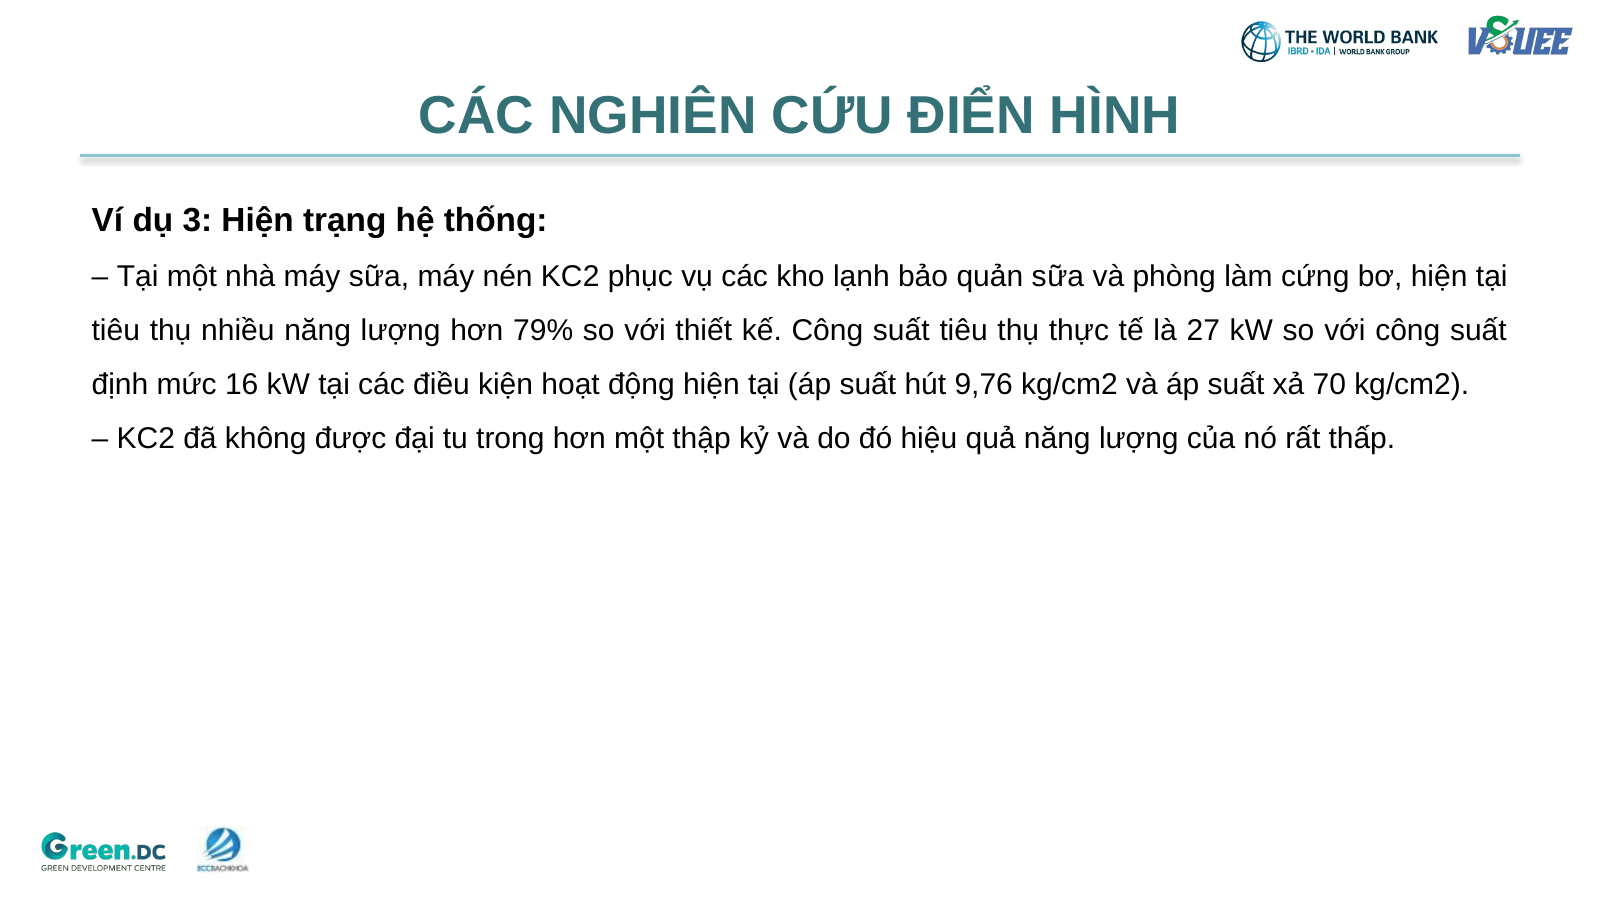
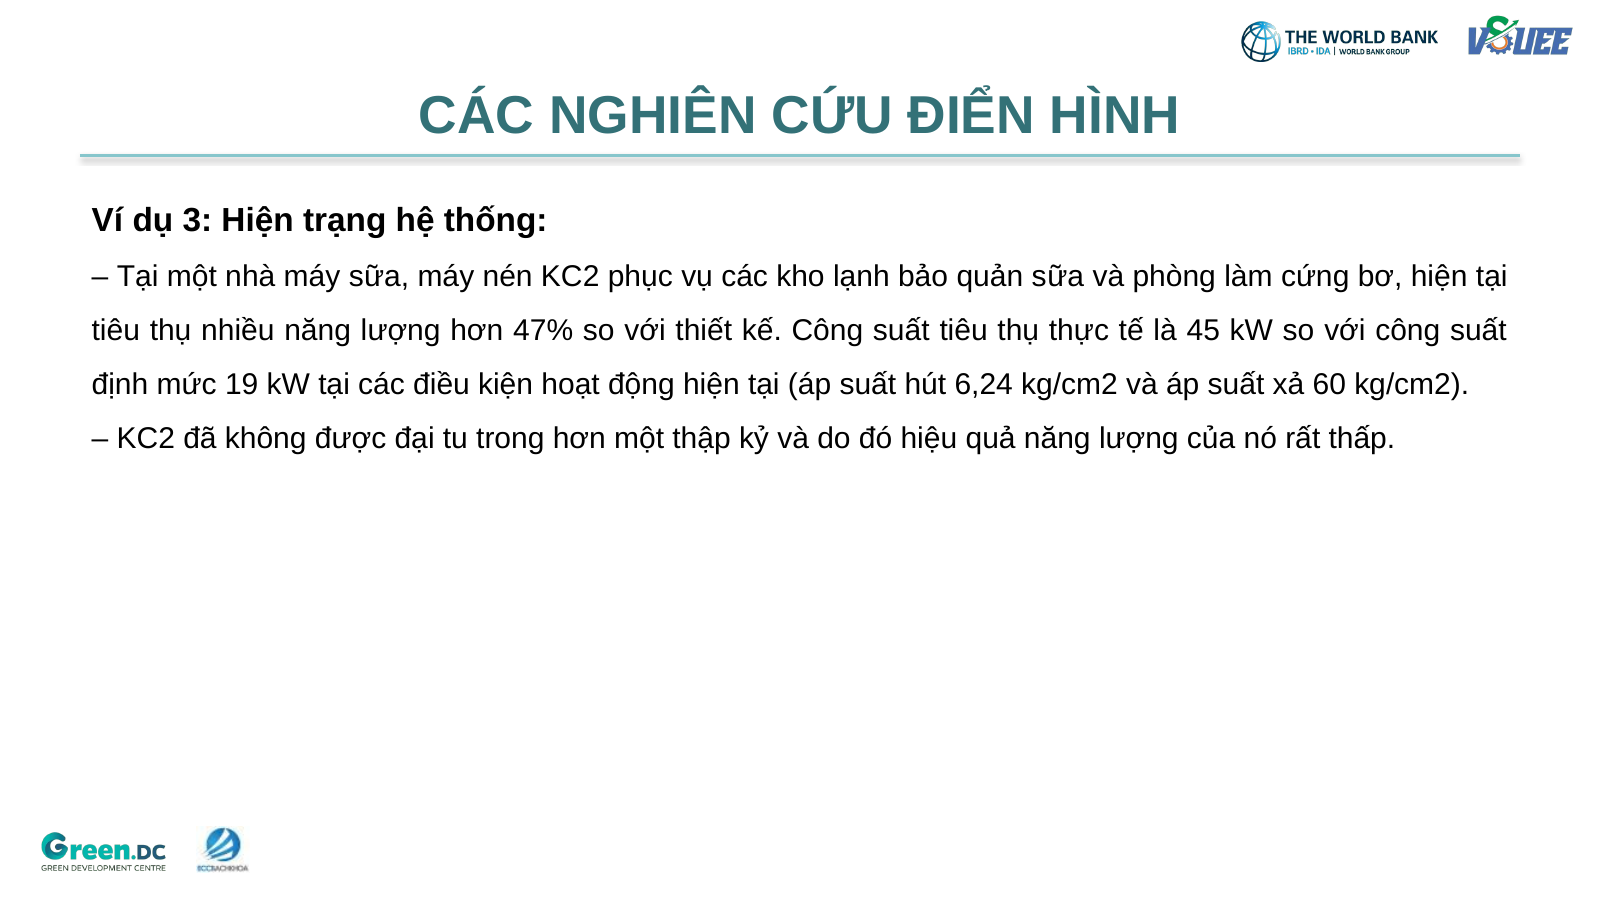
79%: 79% -> 47% (543, 330)
27: 27 -> 45 (1203, 330)
16: 16 -> 19 (242, 384)
9,76: 9,76 -> 6,24 (984, 384)
70: 70 -> 60 (1329, 384)
